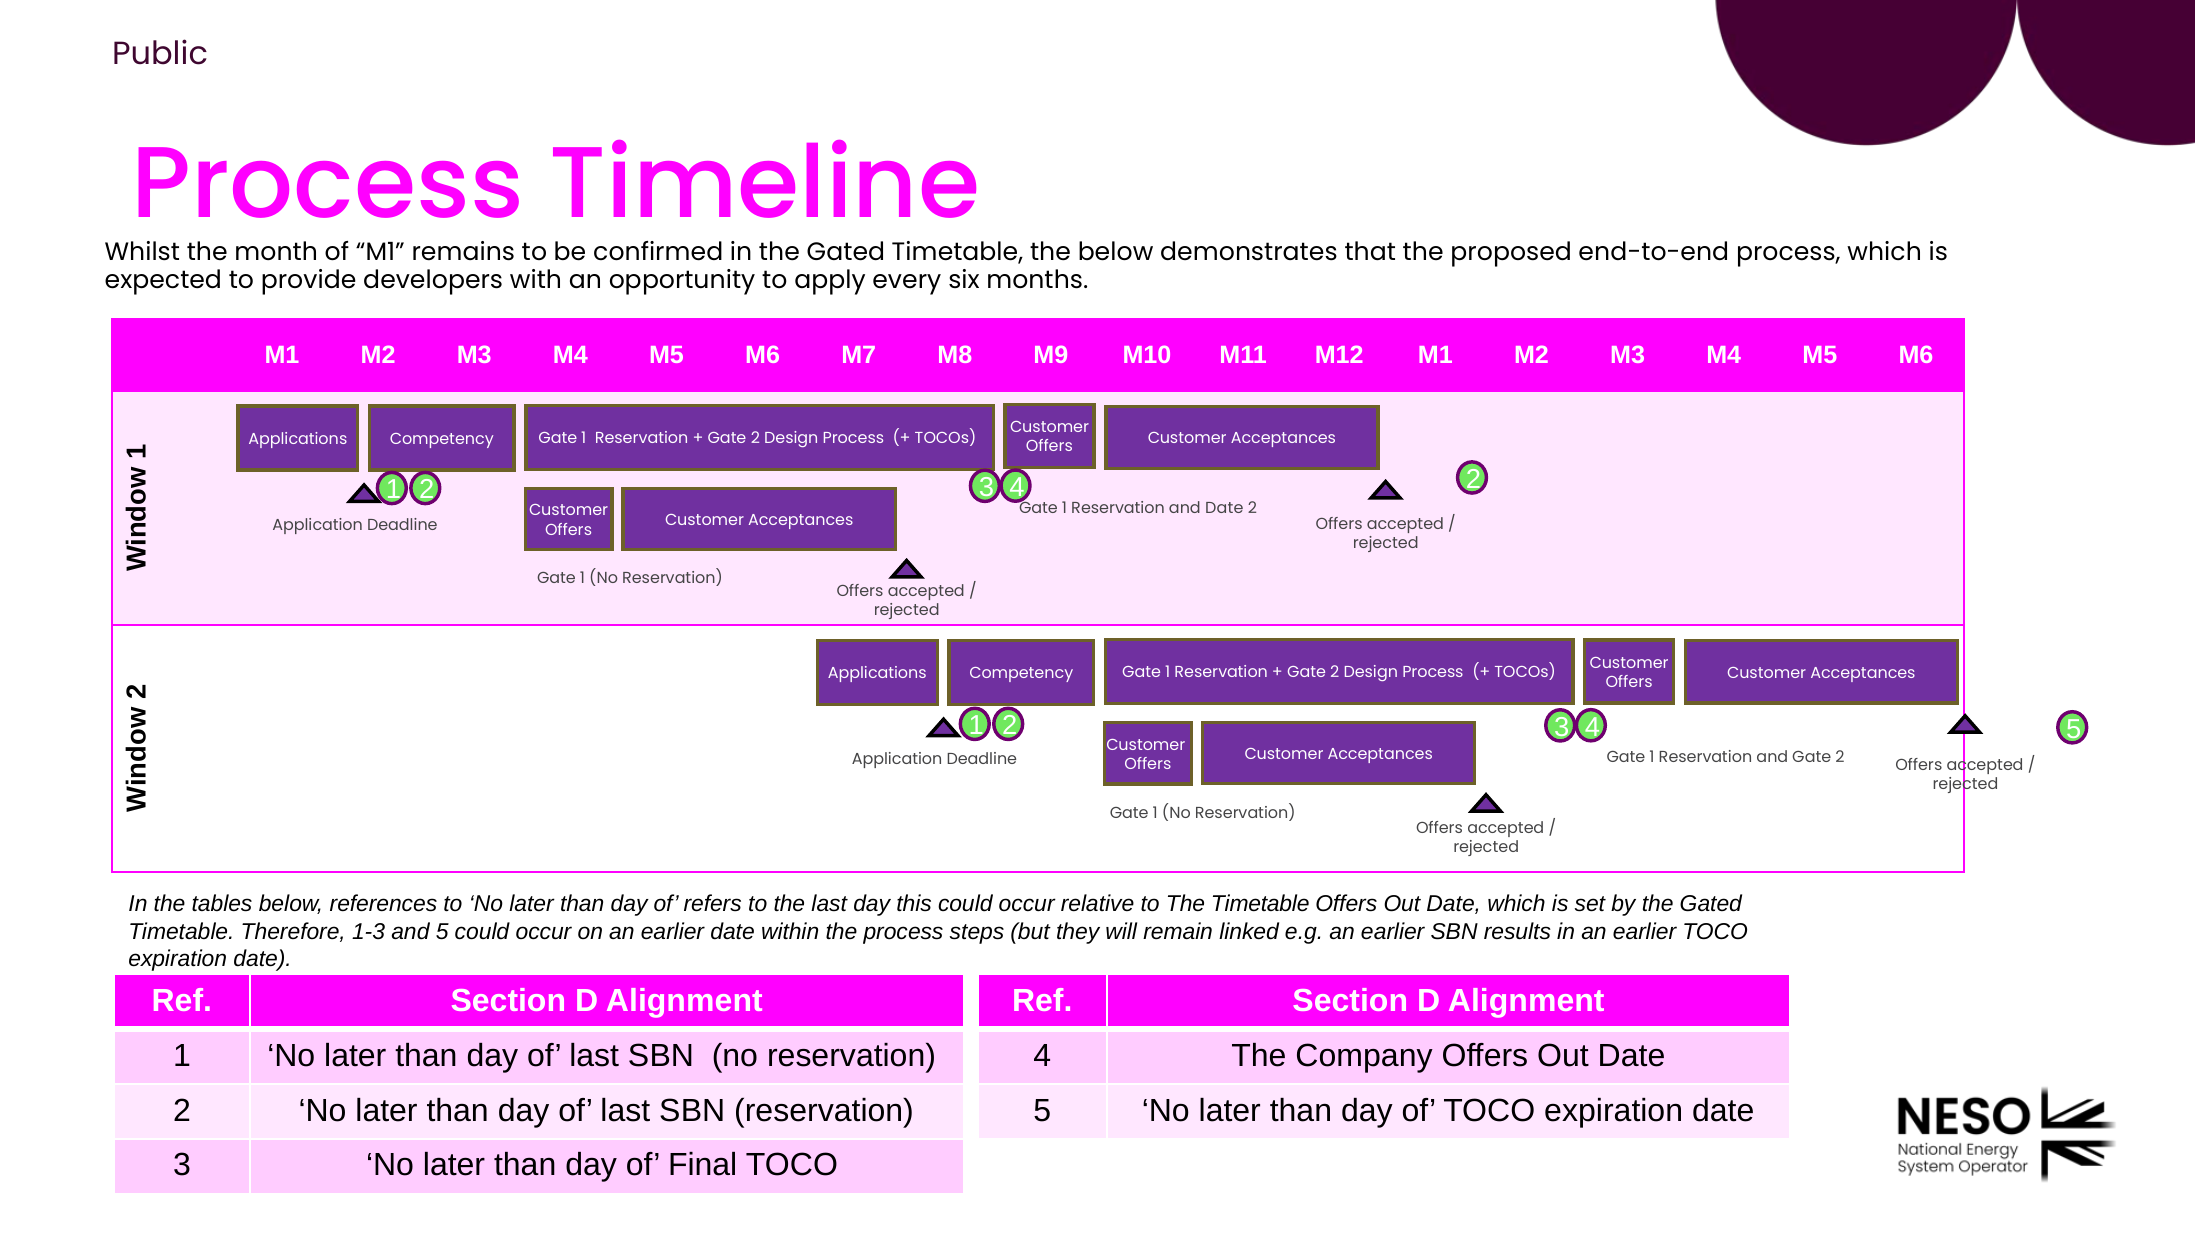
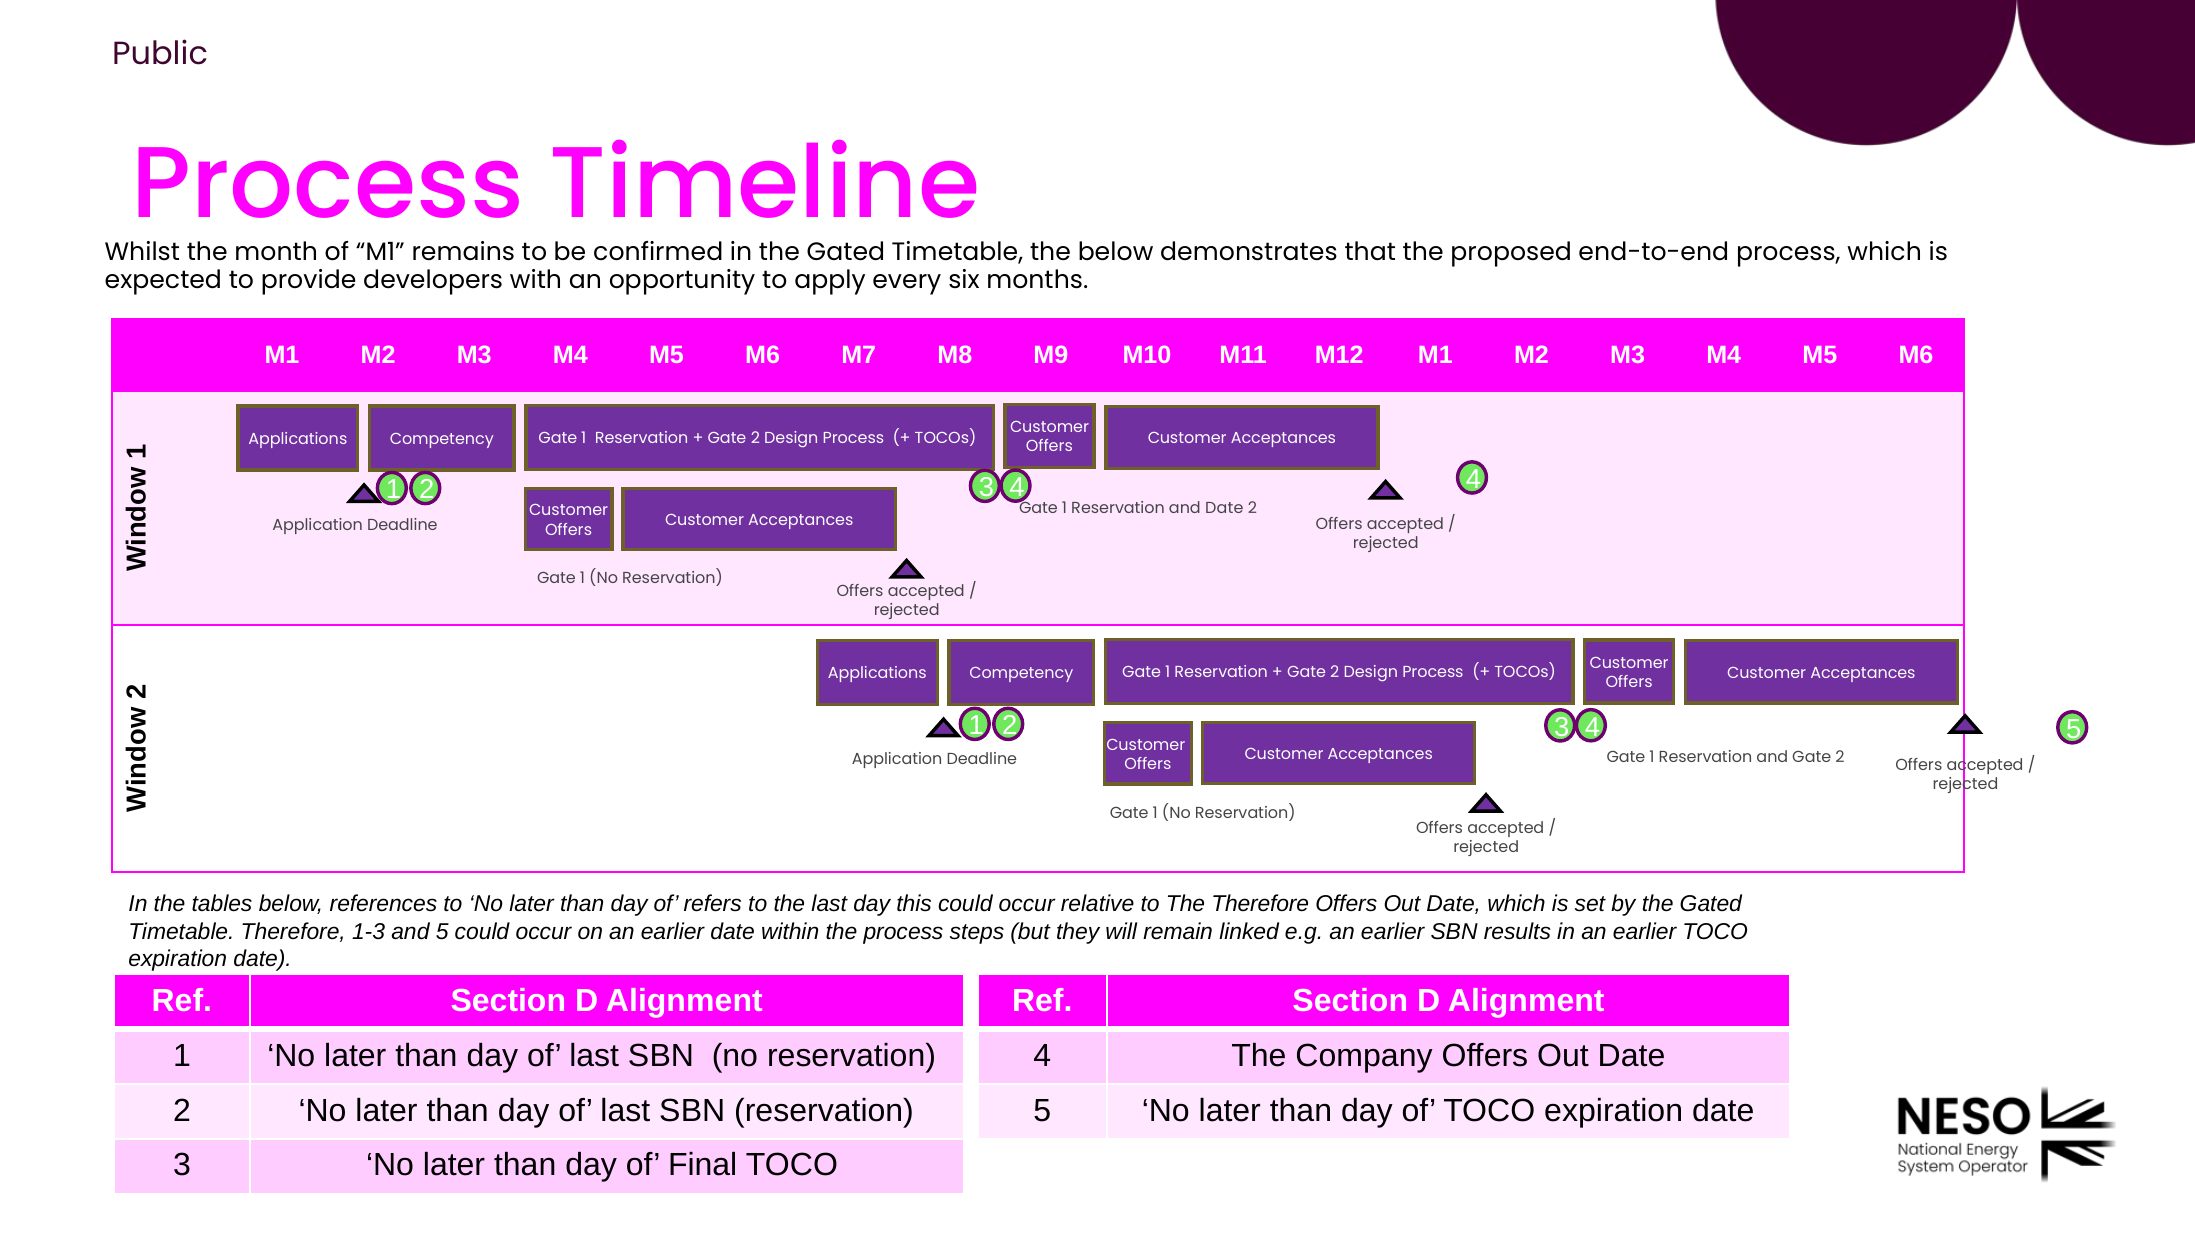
2: 2 -> 4 (1474, 480)
The Timetable: Timetable -> Therefore (1260, 905)
